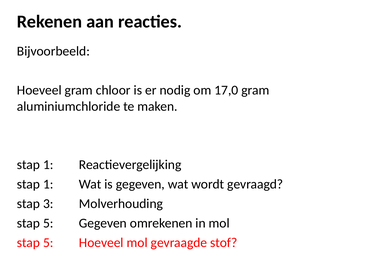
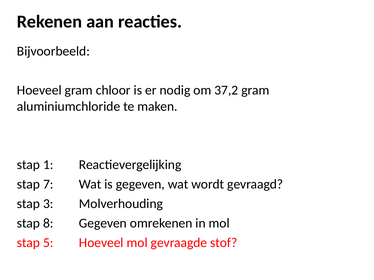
17,0: 17,0 -> 37,2 (226, 90)
1: 1 -> 7 (48, 185)
5: 5 -> 8 (48, 224)
